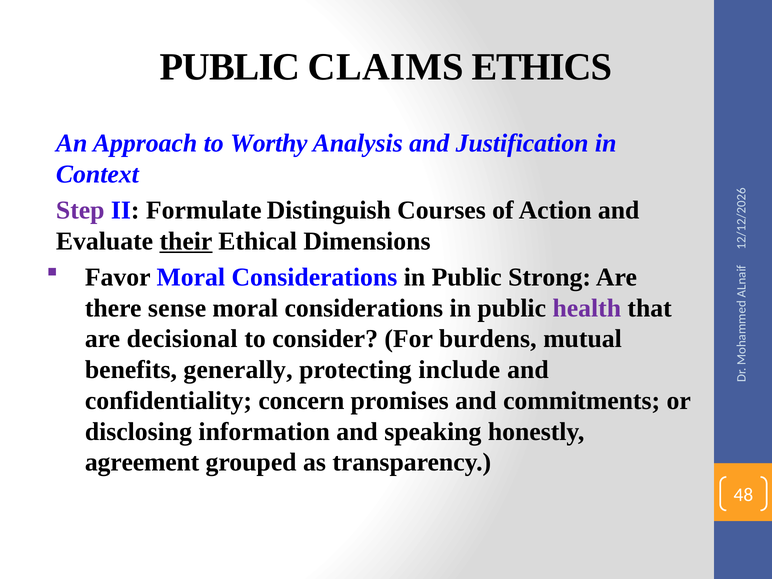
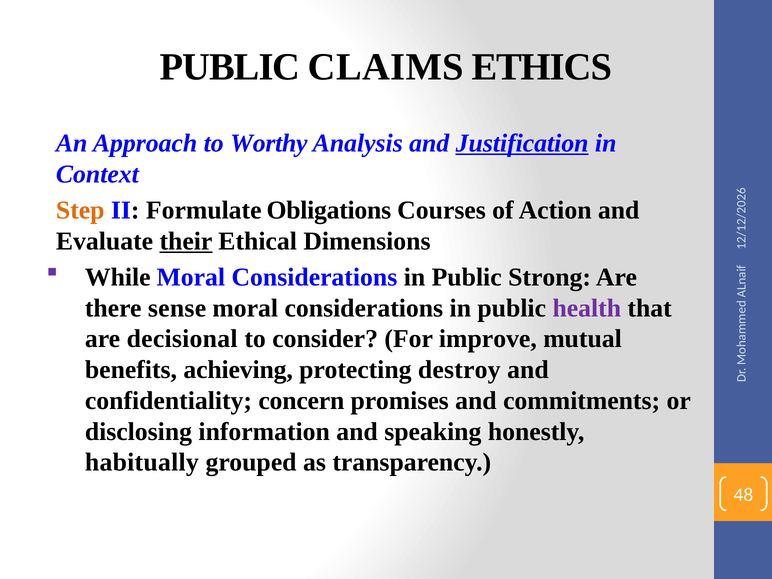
Justification underline: none -> present (522, 143)
Step colour: purple -> orange (80, 210)
Distinguish: Distinguish -> Obligations (329, 210)
Favor: Favor -> While (118, 277)
burdens: burdens -> improve (488, 339)
generally: generally -> achieving (238, 370)
include: include -> destroy (459, 370)
agreement: agreement -> habitually (142, 462)
